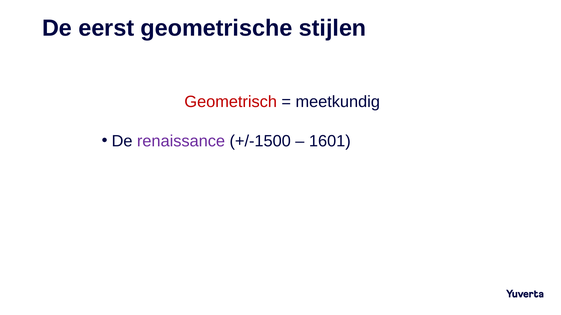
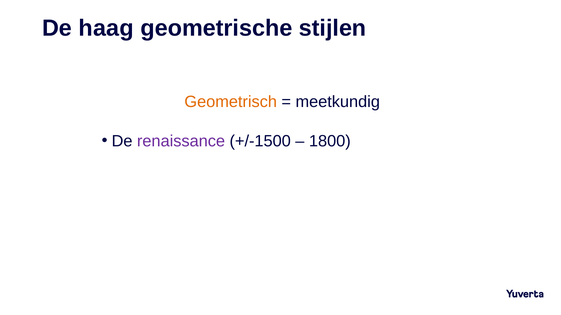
eerst: eerst -> haag (106, 28)
Geometrisch colour: red -> orange (231, 102)
1601: 1601 -> 1800 (330, 141)
